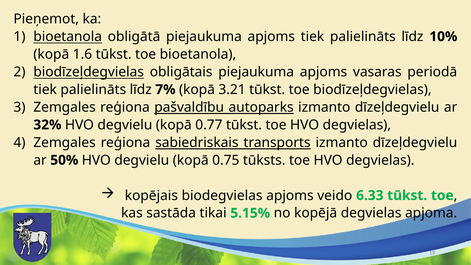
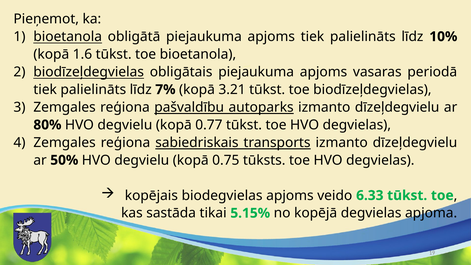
32%: 32% -> 80% (47, 125)
